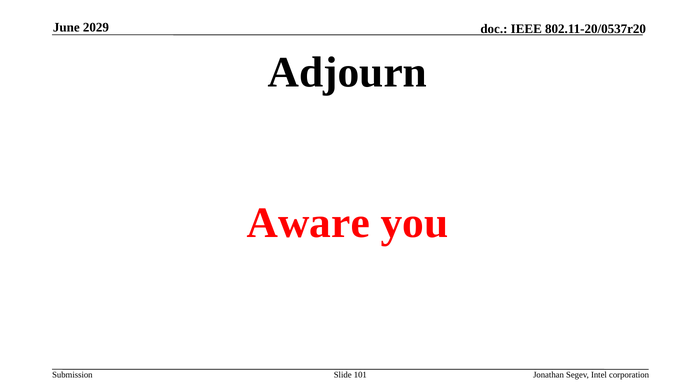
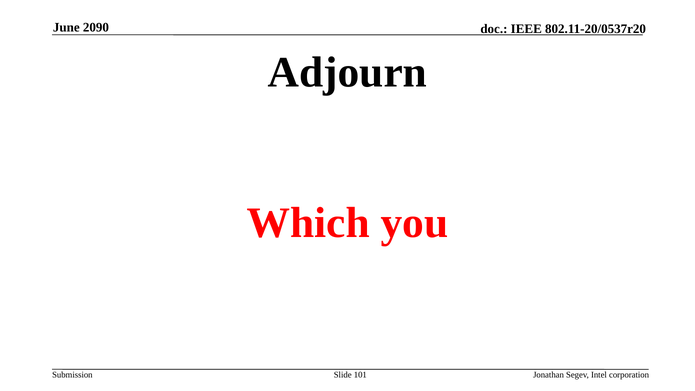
2029: 2029 -> 2090 (96, 28)
Aware: Aware -> Which (308, 223)
